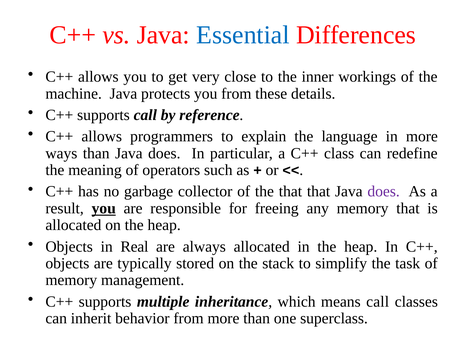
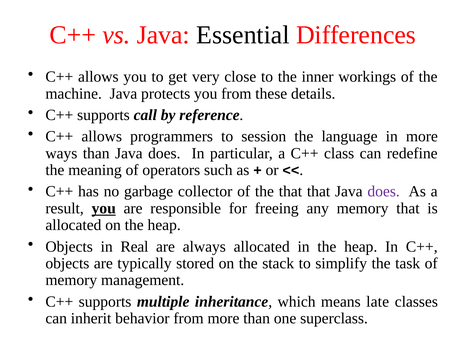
Essential colour: blue -> black (243, 35)
explain: explain -> session (264, 136)
means call: call -> late (378, 301)
